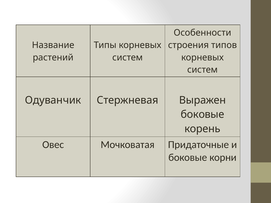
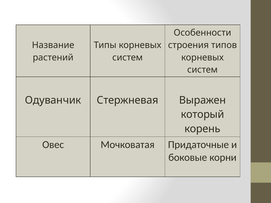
боковые: боковые -> который (203, 115)
